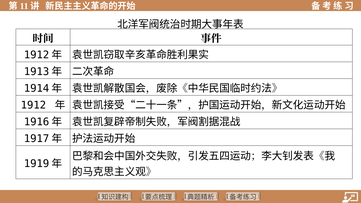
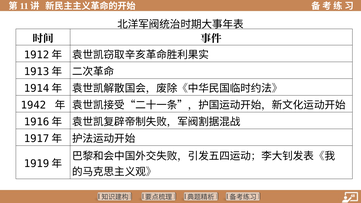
1912: 1912 -> 1942 (33, 105)
